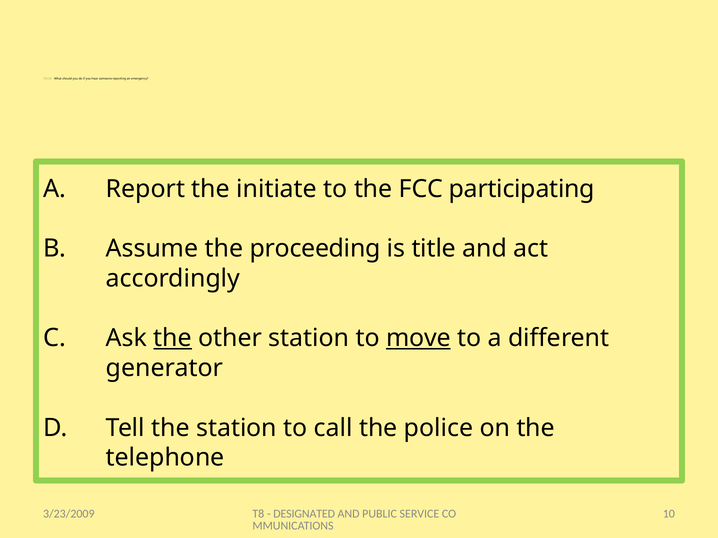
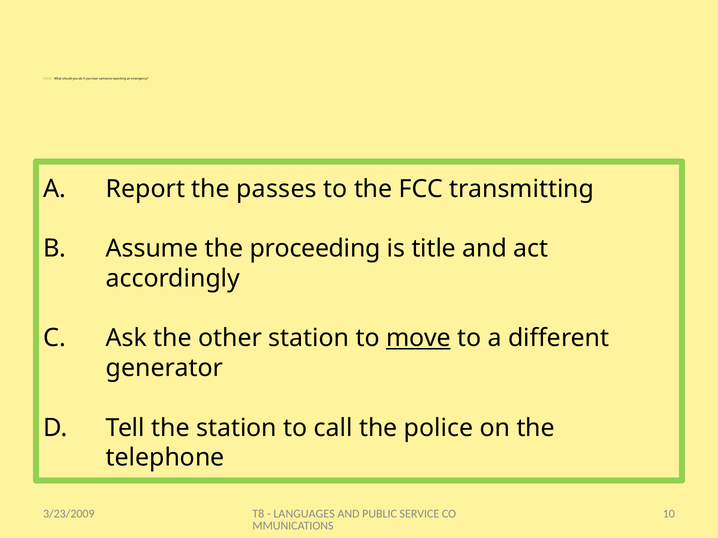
initiate: initiate -> passes (277, 189)
participating: participating -> transmitting (522, 189)
the underline: present -> none (173, 339)
DESIGNATED: DESIGNATED -> LANGUAGES (304, 514)
